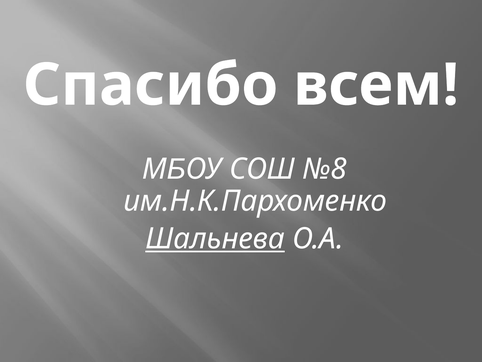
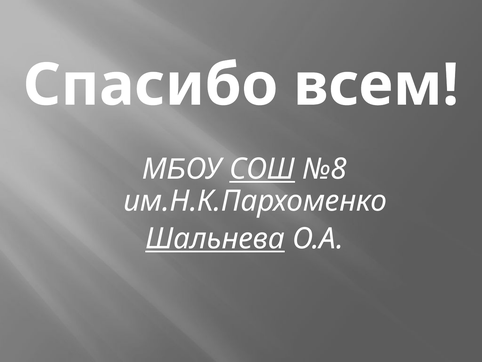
СОШ underline: none -> present (262, 169)
